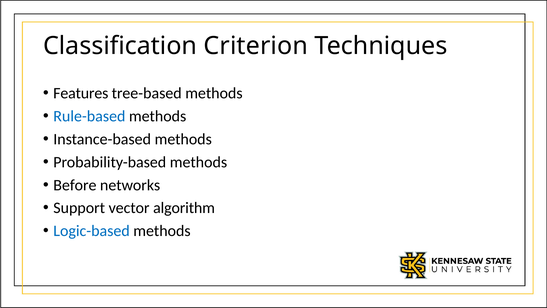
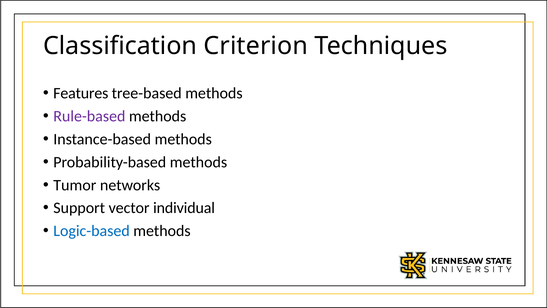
Rule-based colour: blue -> purple (89, 116)
Before: Before -> Tumor (75, 185)
algorithm: algorithm -> individual (184, 208)
